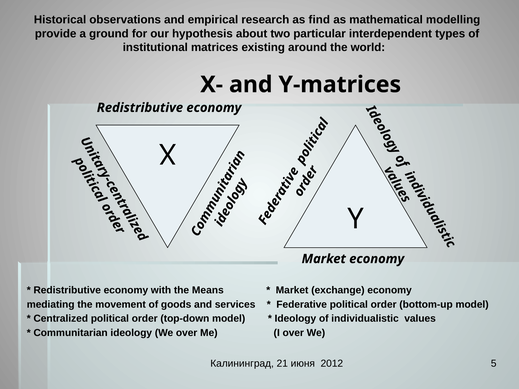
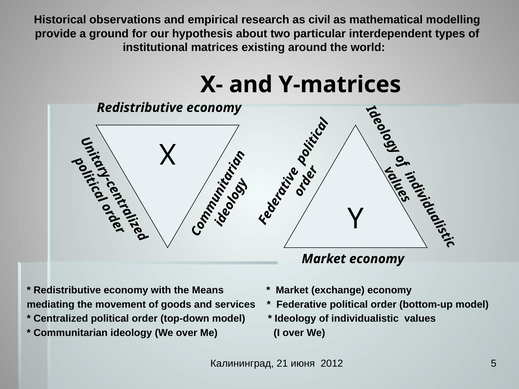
find: find -> civil (319, 20)
